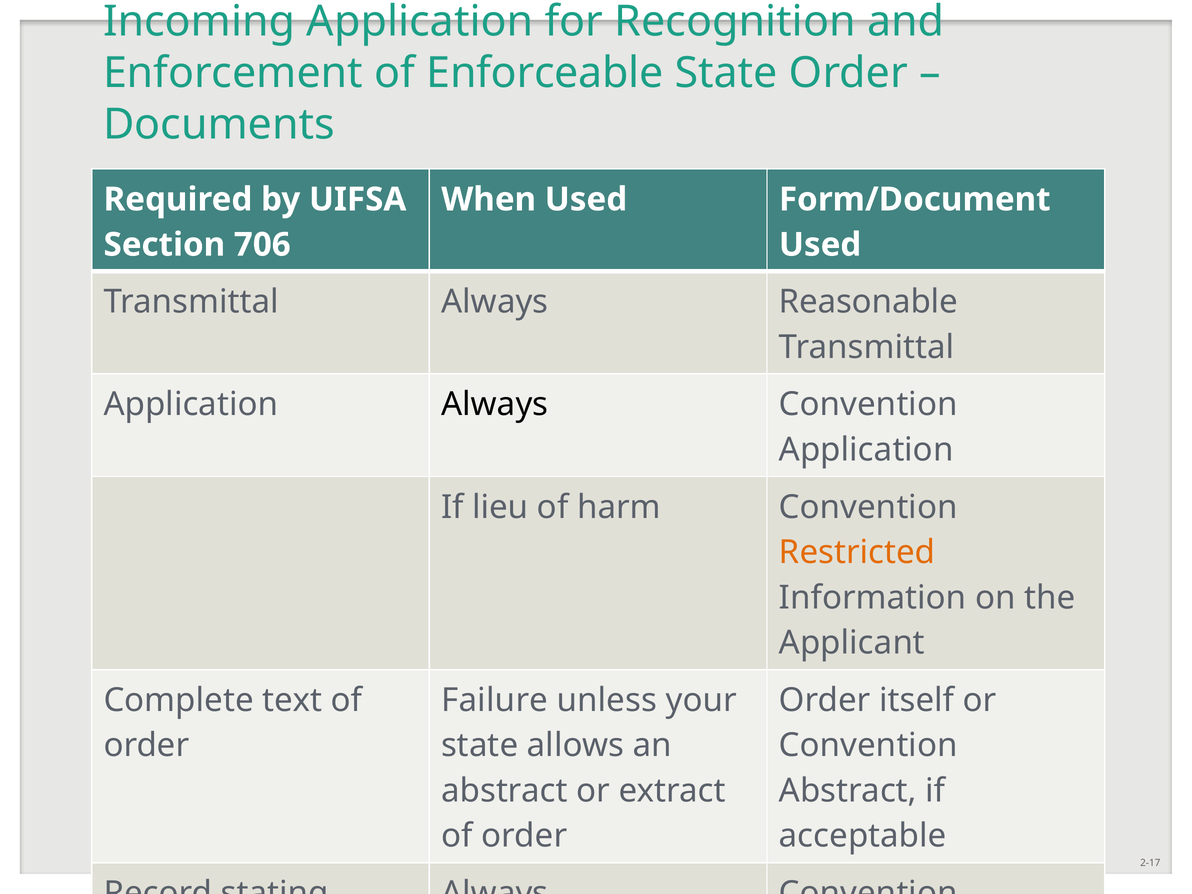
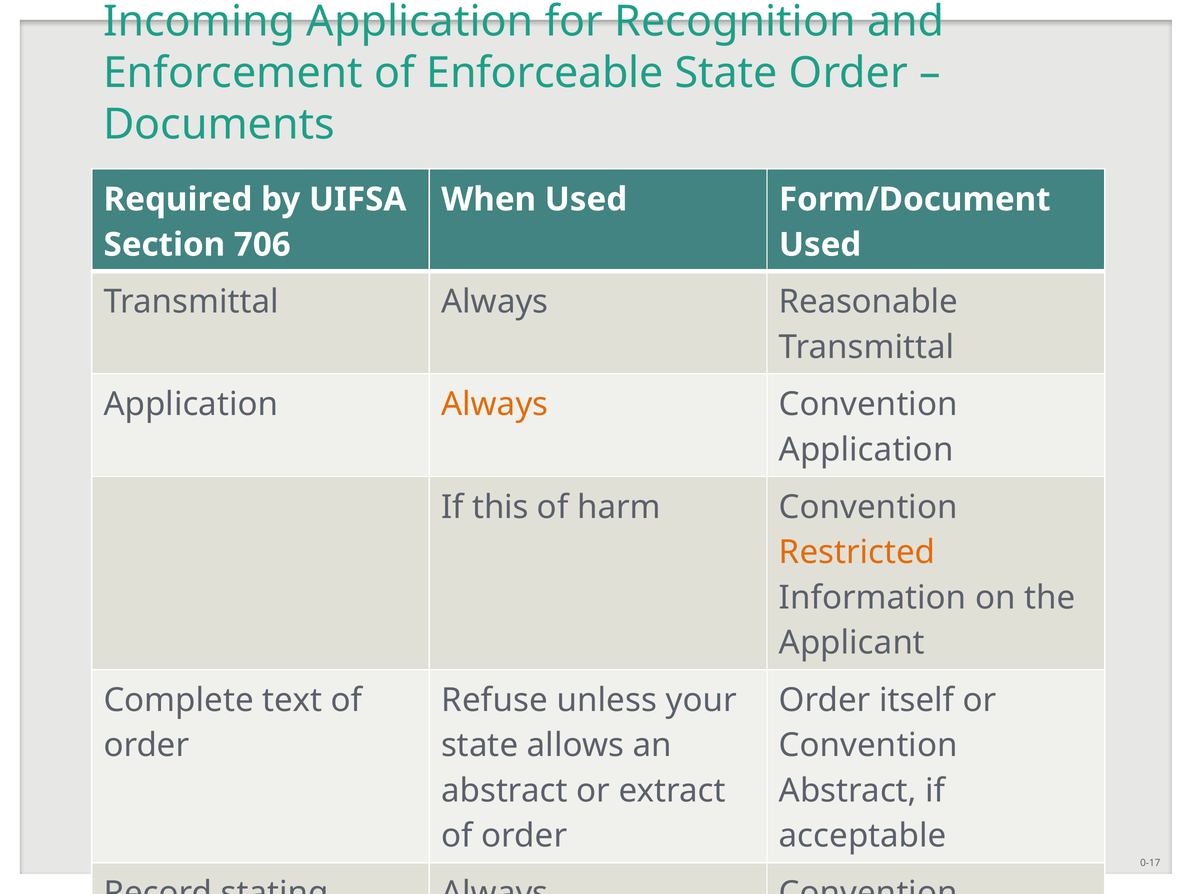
Always colour: black -> orange (495, 405)
lieu: lieu -> this (500, 507)
Failure: Failure -> Refuse (495, 700)
2-17: 2-17 -> 0-17 (1150, 863)
